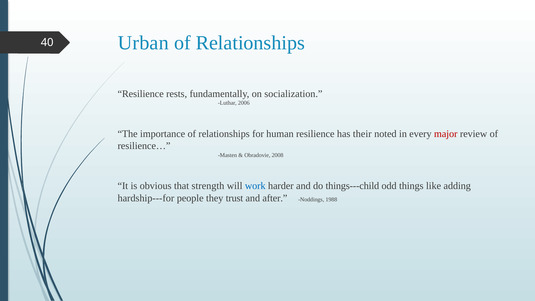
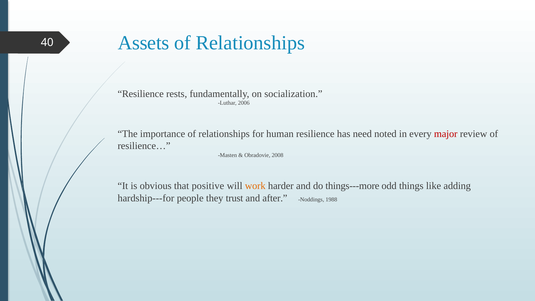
Urban: Urban -> Assets (143, 43)
their: their -> need (362, 134)
strength: strength -> positive (208, 186)
work colour: blue -> orange (255, 186)
things---child: things---child -> things---more (352, 186)
